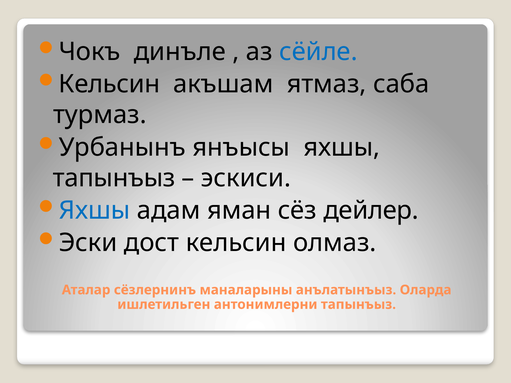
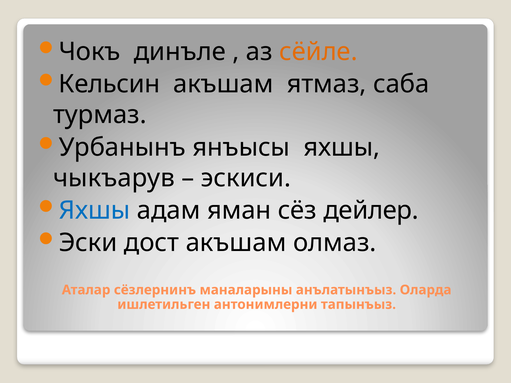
сёйле colour: blue -> orange (318, 52)
тапынъыз: тапынъыз -> чыкъарув (114, 178)
дост кельсин: кельсин -> акъшам (236, 243)
